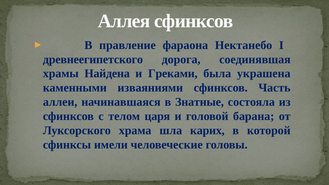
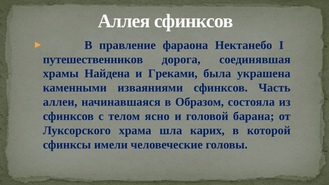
древнеегипетского: древнеегипетского -> путешественников (93, 59)
Знатные: Знатные -> Образом (200, 102)
царя: царя -> ясно (157, 116)
